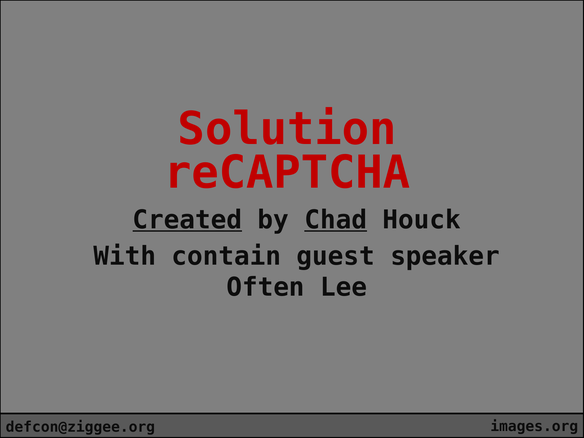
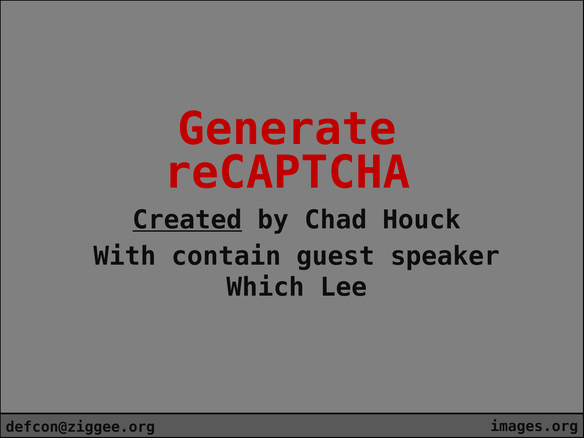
Solution: Solution -> Generate (287, 129)
Chad underline: present -> none (336, 220)
Often: Often -> Which (266, 287)
